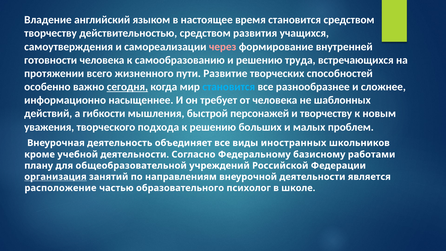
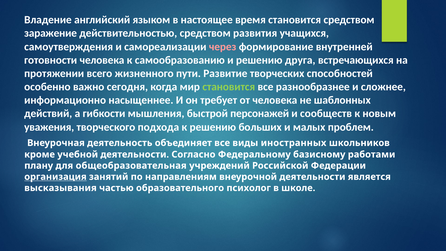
творчеству: творчеству -> заражение (51, 33)
труда: труда -> друга (300, 60)
сегодня underline: present -> none (127, 87)
становится colour: light blue -> light green (229, 87)
и творчеству: творчеству -> сообществ (326, 114)
общеобразовательной: общеобразовательной -> общеобразовательная (131, 166)
расположение: расположение -> высказывания (60, 188)
